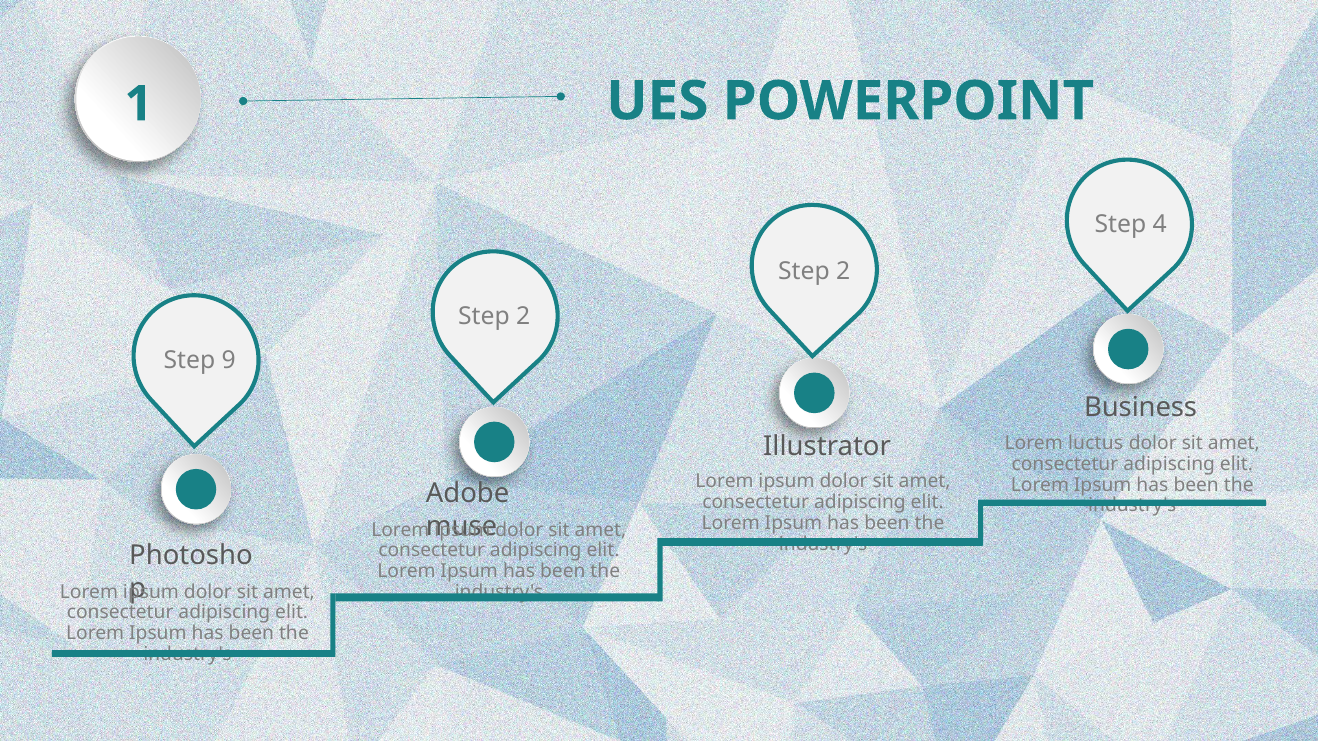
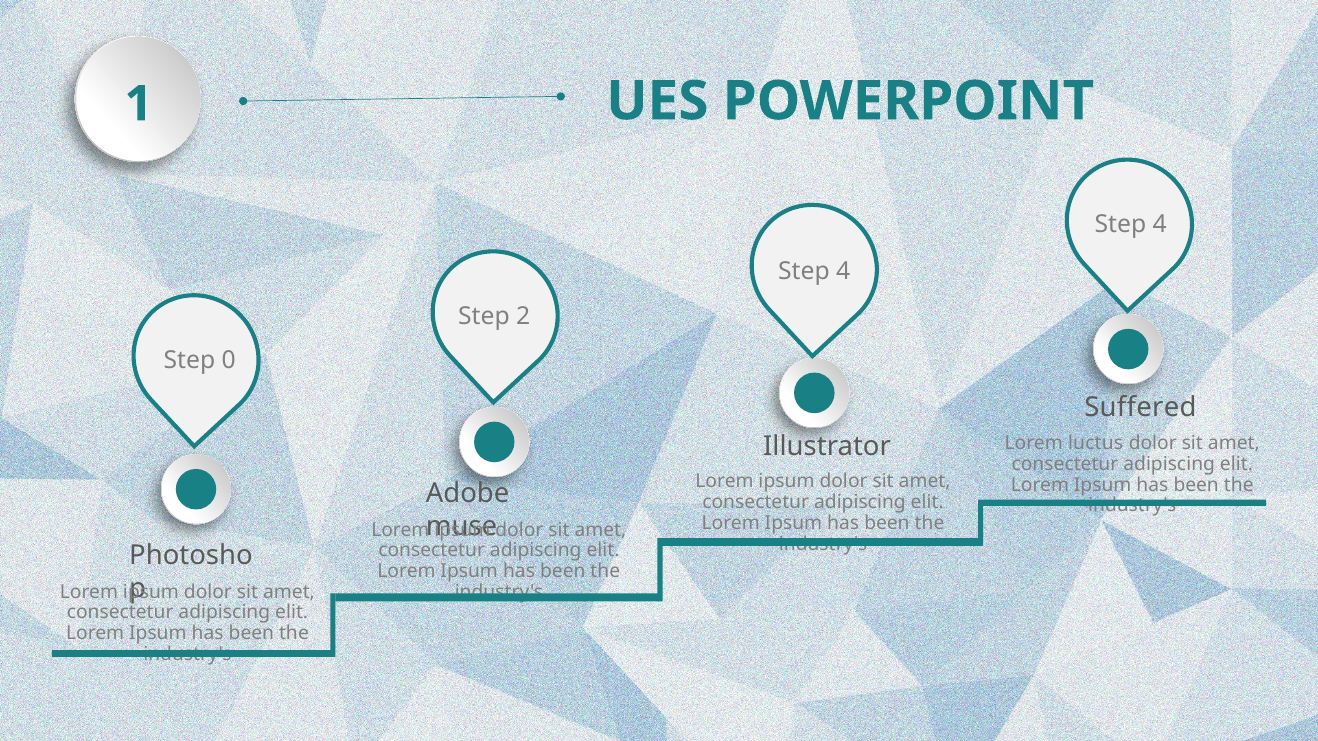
2: 2 -> 4 (843, 271)
9: 9 -> 0 (229, 361)
Business: Business -> Suffered (1140, 407)
